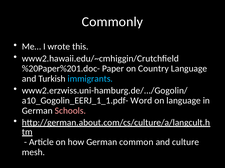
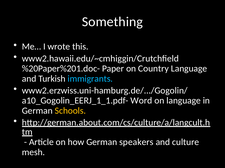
Commonly: Commonly -> Something (112, 22)
Schools colour: pink -> yellow (70, 111)
common: common -> speakers (136, 143)
